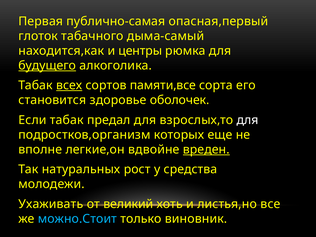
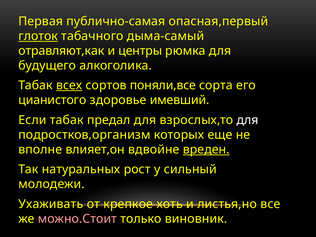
глоток underline: none -> present (38, 36)
находится,как: находится,как -> отравляют,как (61, 51)
будущего underline: present -> none (47, 66)
памяти,все: памяти,все -> поняли,все (163, 85)
становится: становится -> цианистого (52, 100)
оболочек: оболочек -> имевший (180, 100)
легкие,он: легкие,он -> влияет,он (95, 150)
средства: средства -> сильный (190, 169)
великий: великий -> крепкое (128, 204)
можно.Стоит colour: light blue -> pink (77, 219)
